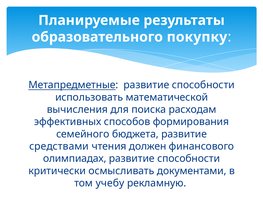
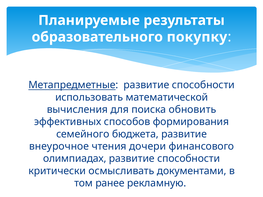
расходам: расходам -> обновить (192, 110)
средствами: средствами -> внеурочное (59, 147)
должен: должен -> дочери (148, 147)
учебу: учебу -> ранее (110, 183)
